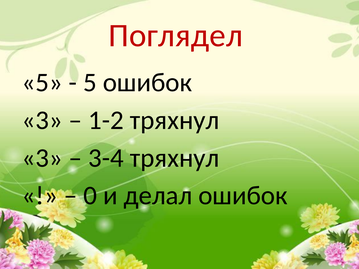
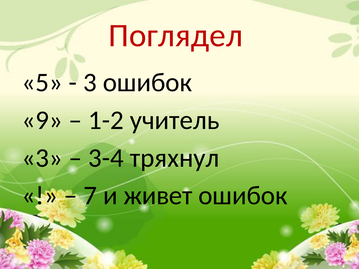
5: 5 -> 3 (90, 83)
3: 3 -> 9 (42, 120)
1-2 тряхнул: тряхнул -> учитель (175, 120)
0: 0 -> 7 (90, 196)
делал: делал -> живет (158, 196)
